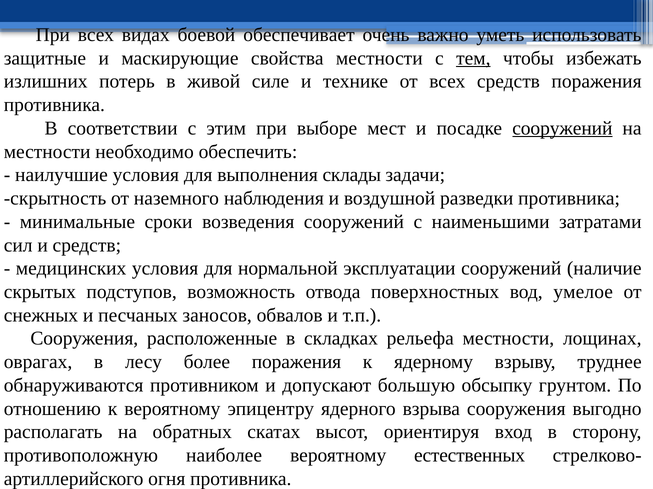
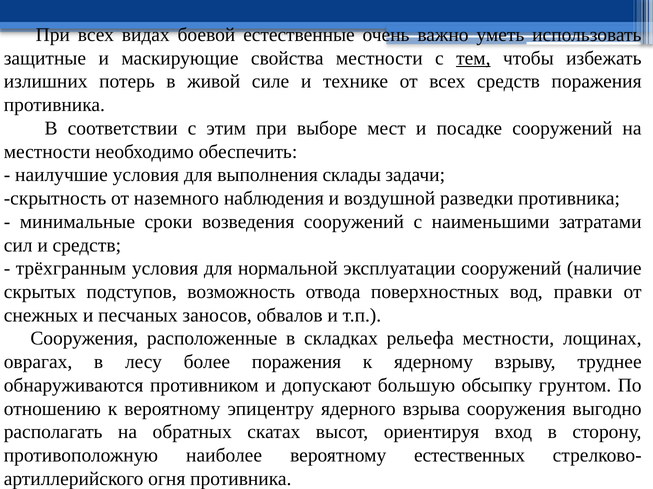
обеспечивает: обеспечивает -> естественные (299, 35)
сооружений underline: present -> none (562, 128)
медицинских: медицинских -> трёхгранным (71, 269)
умелое: умелое -> правки (583, 292)
